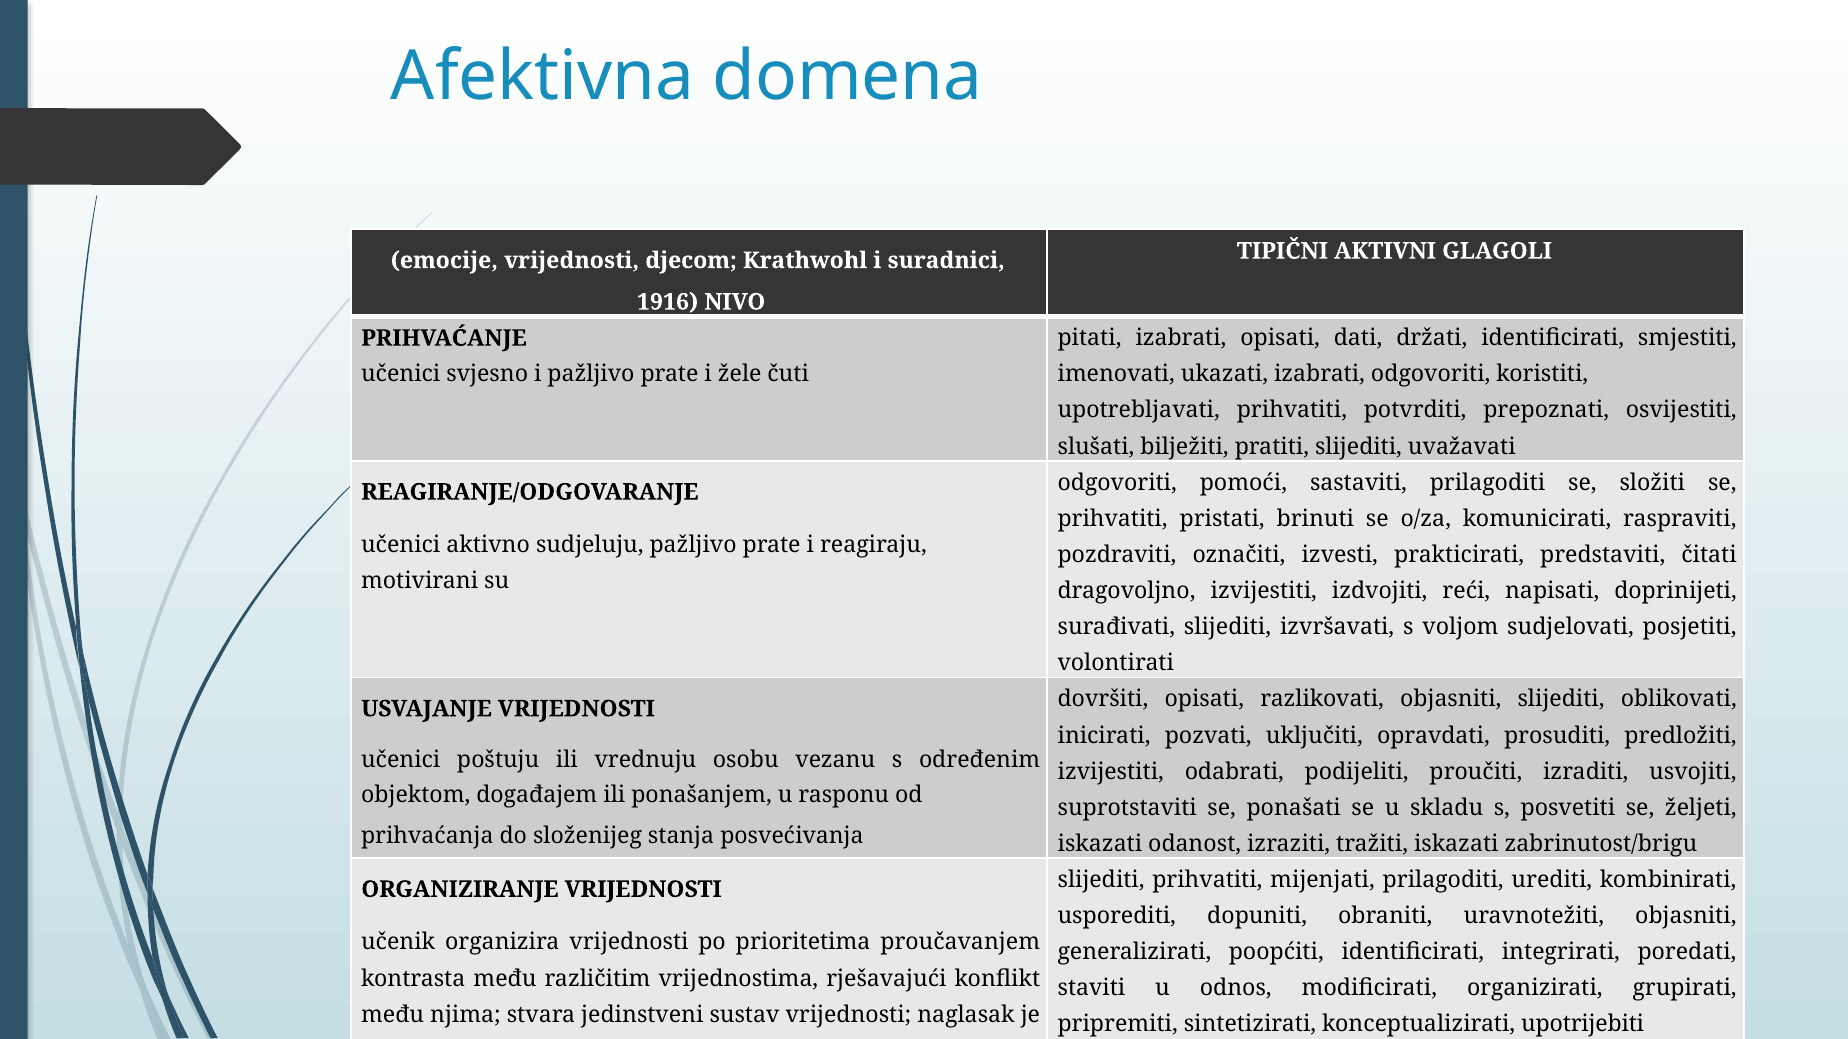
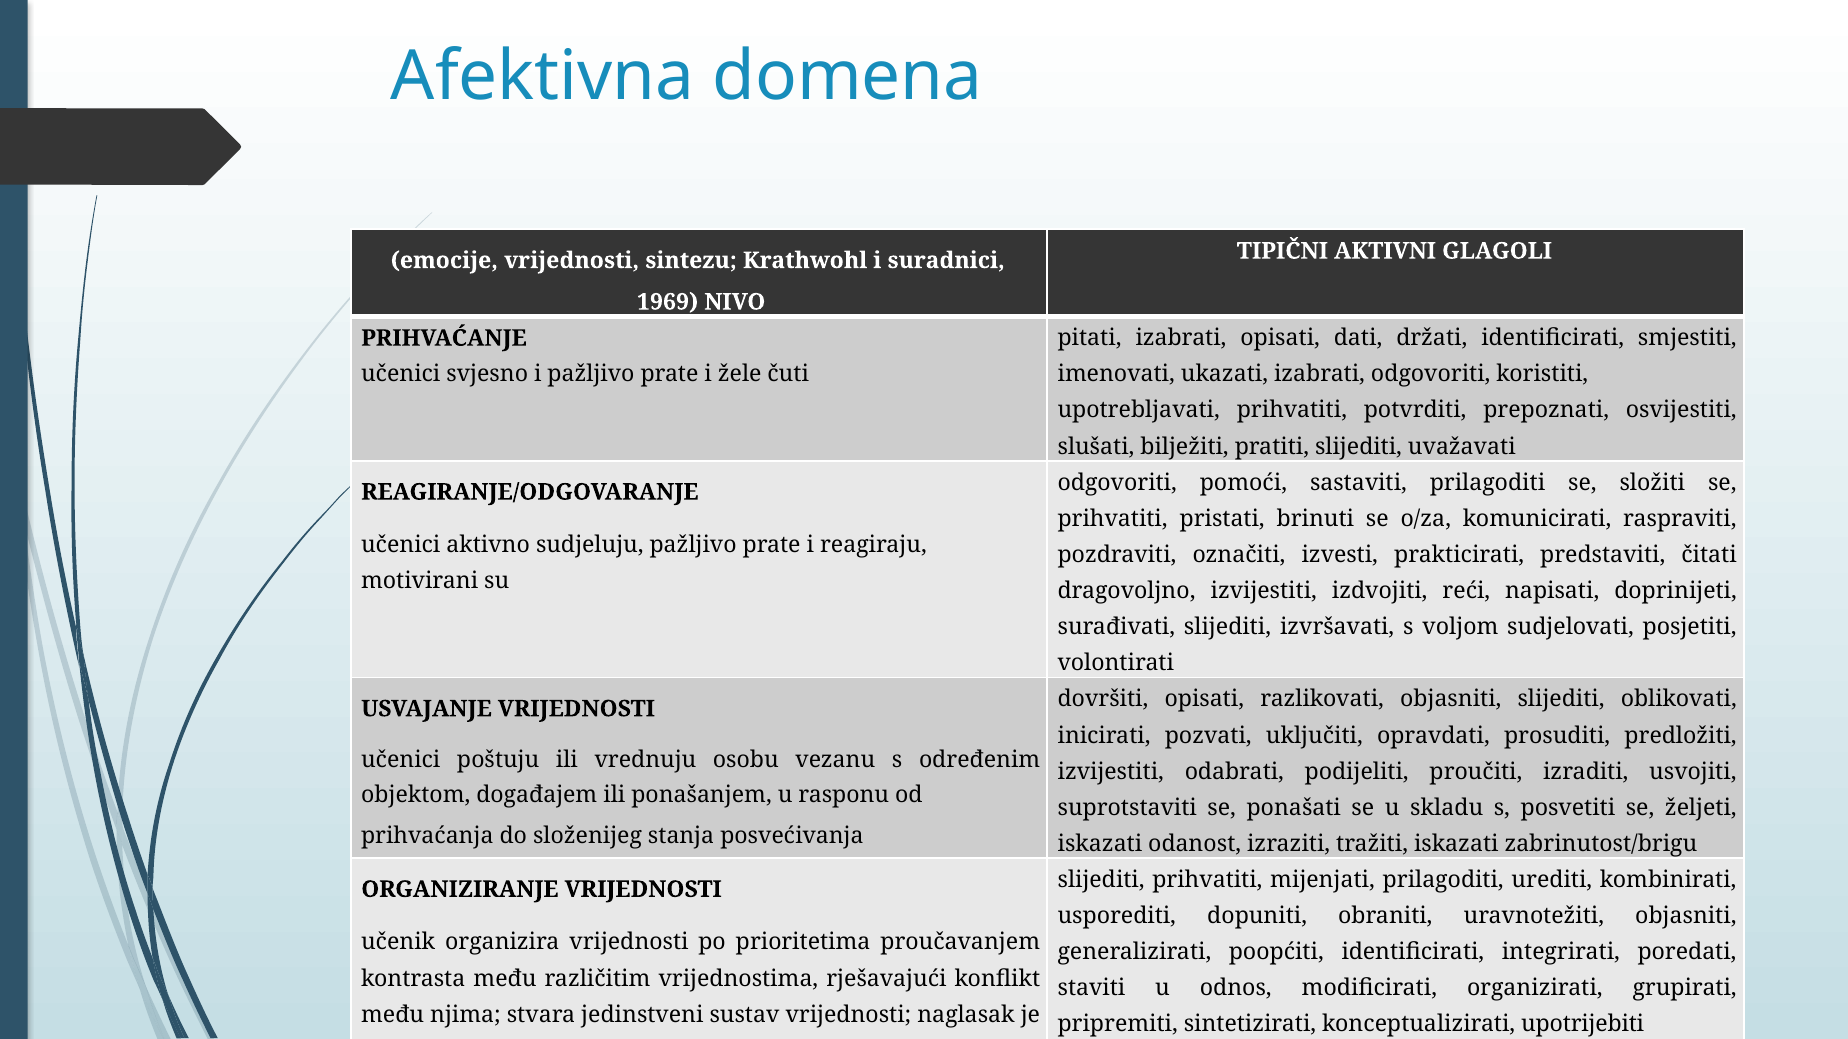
djecom: djecom -> sintezu (691, 261)
1916: 1916 -> 1969 (668, 302)
